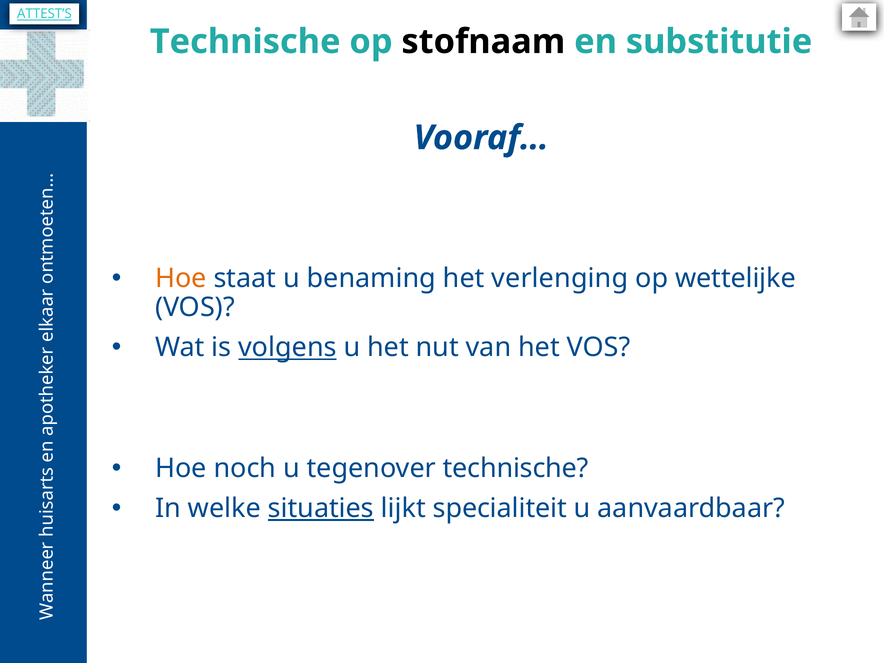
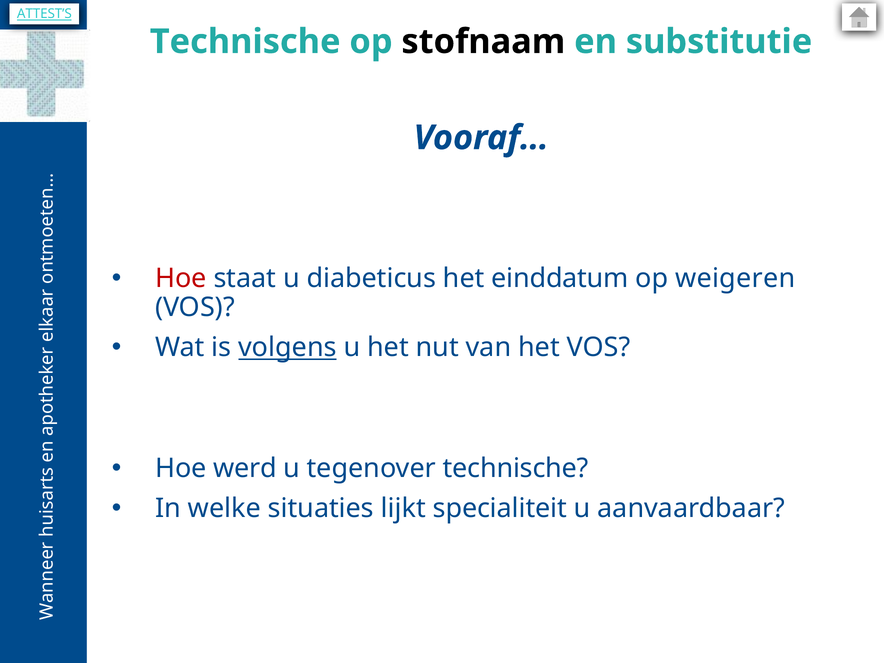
Hoe colour: orange -> red (181, 278)
benaming: benaming -> diabeticus (371, 278)
verlenging: verlenging -> einddatum (560, 278)
wettelijke: wettelijke -> weigeren (735, 278)
noch: noch -> werd (245, 468)
situaties underline: present -> none (321, 508)
